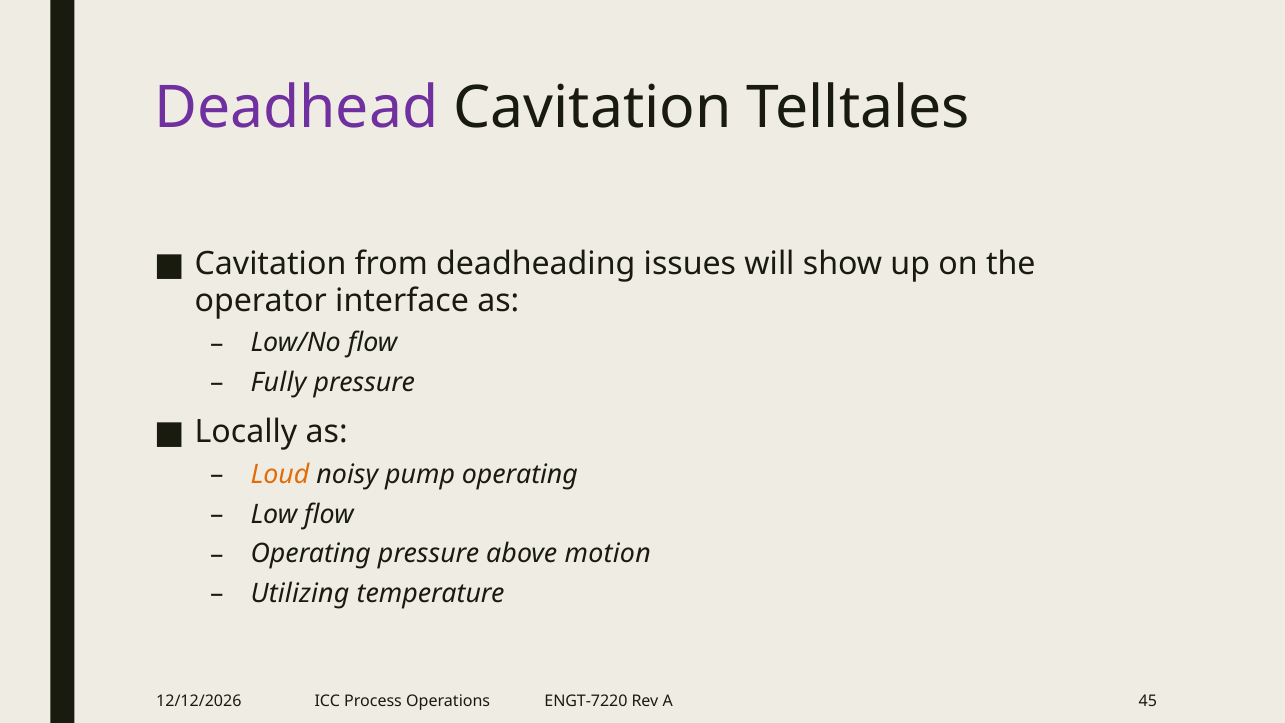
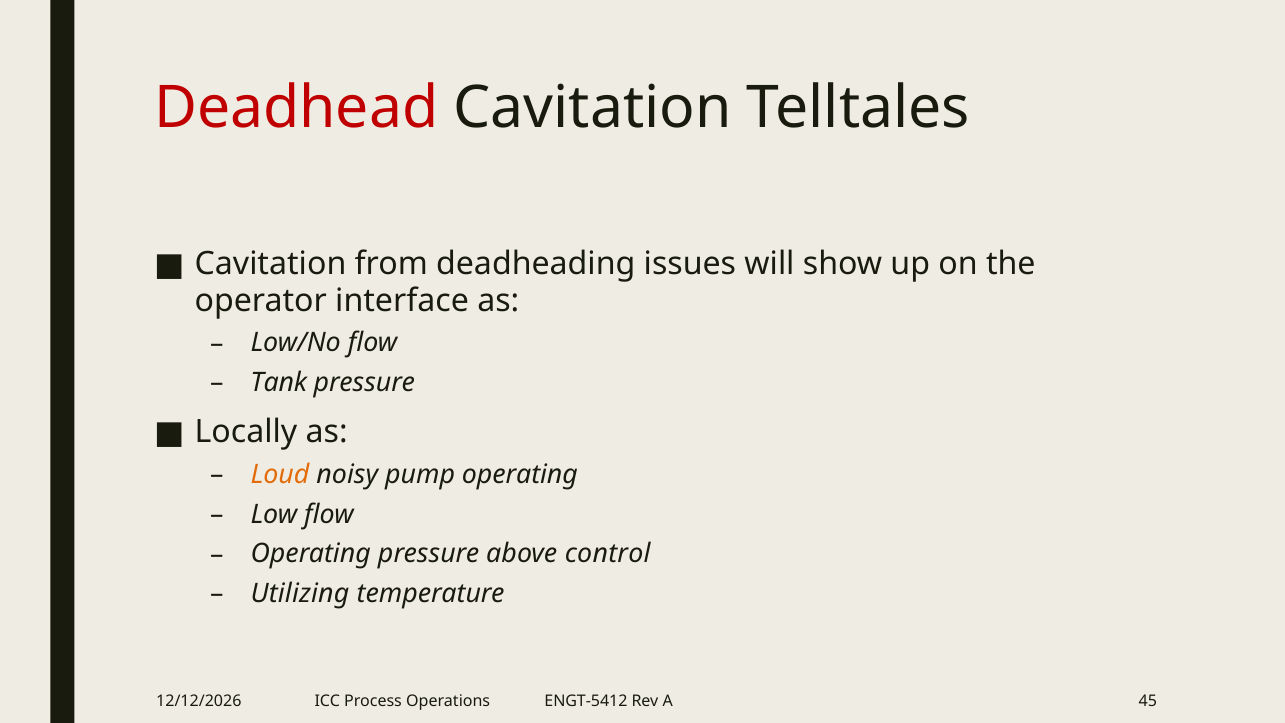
Deadhead colour: purple -> red (296, 108)
Fully: Fully -> Tank (279, 383)
motion: motion -> control (608, 554)
ENGT-7220: ENGT-7220 -> ENGT-5412 (586, 701)
